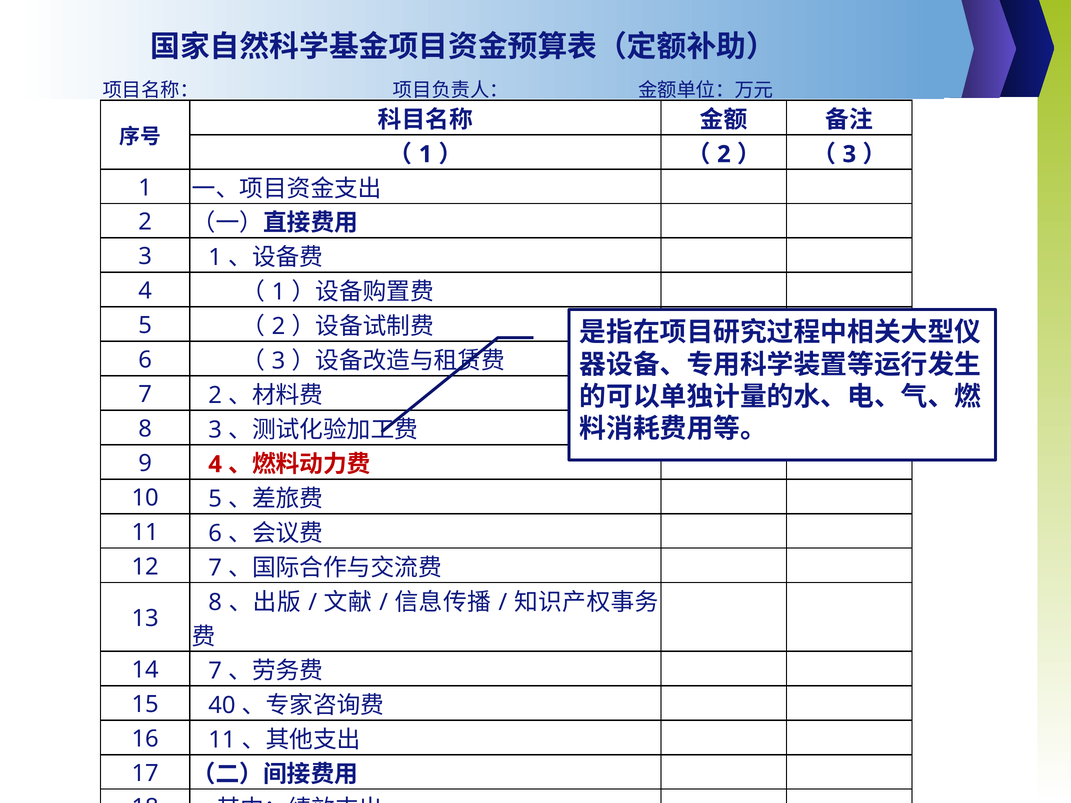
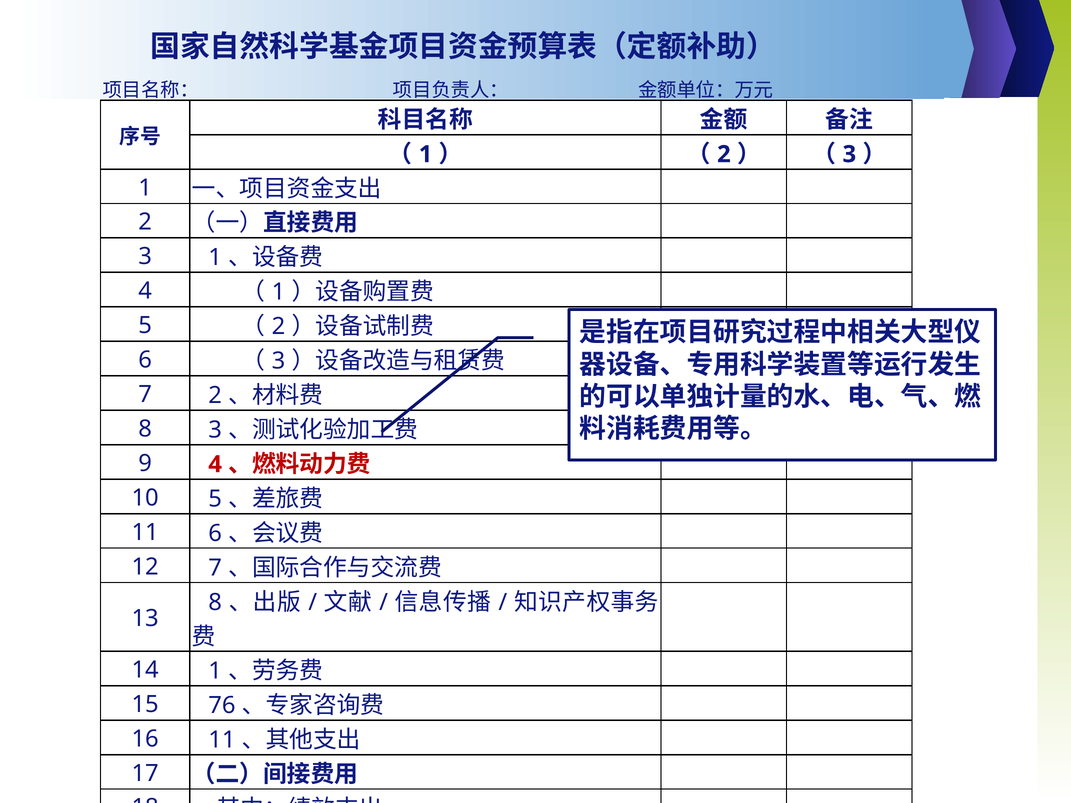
14 7: 7 -> 1 (215, 671)
40: 40 -> 76 (222, 706)
